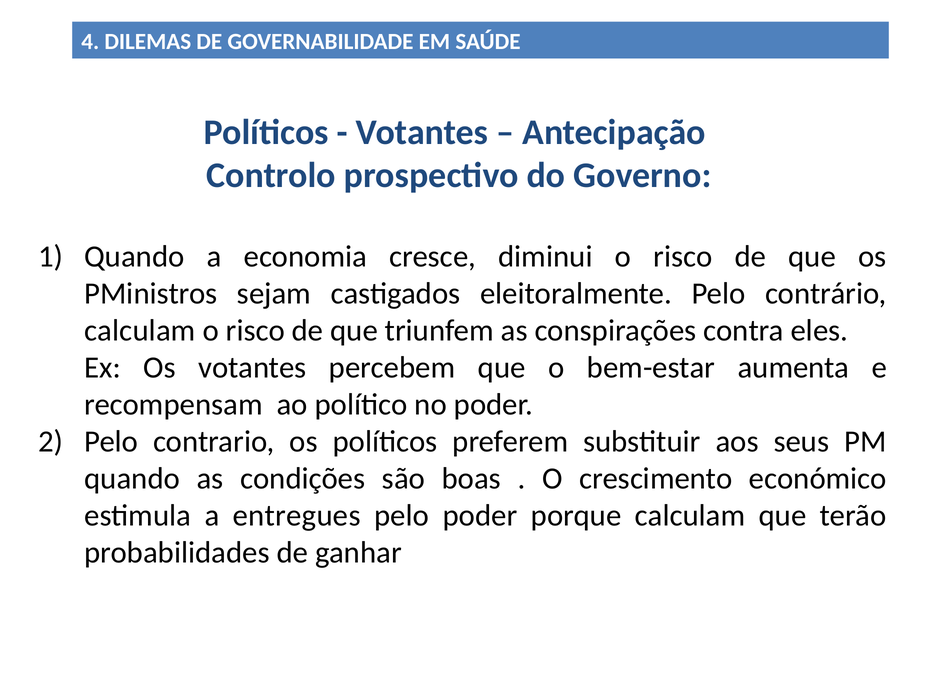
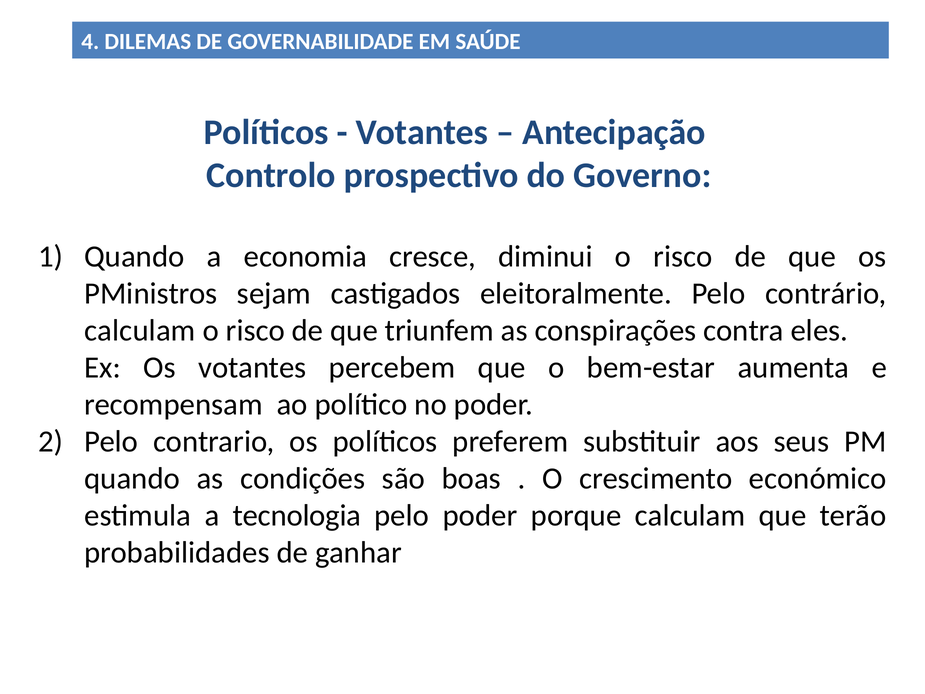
entregues: entregues -> tecnologia (297, 515)
